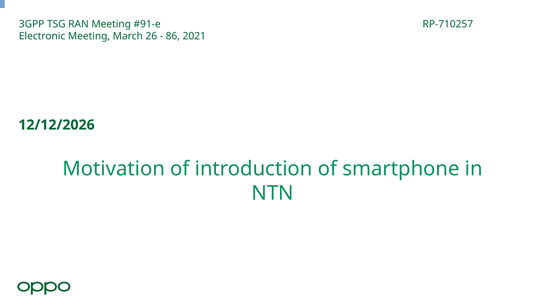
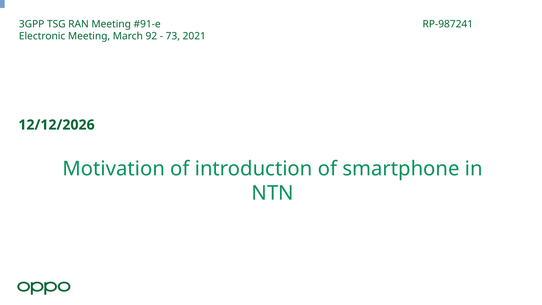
RP-710257: RP-710257 -> RP-987241 (448, 24)
26: 26 -> 92 (151, 36)
86: 86 -> 73 (173, 36)
